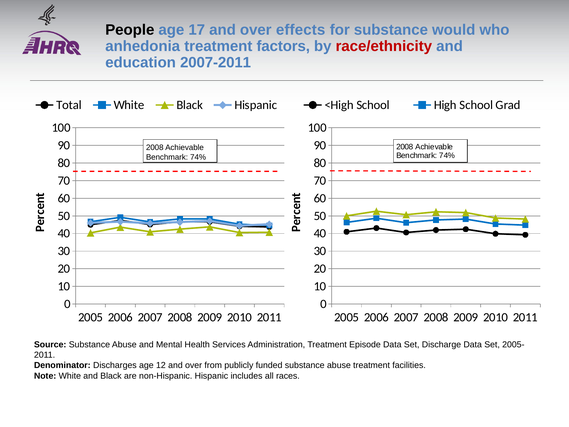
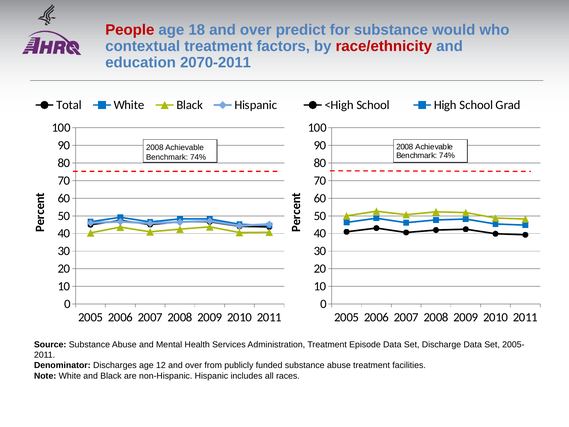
People colour: black -> red (130, 30)
17: 17 -> 18 (197, 30)
effects: effects -> predict (301, 30)
anhedonia: anhedonia -> contextual (143, 46)
2007-2011: 2007-2011 -> 2070-2011 (216, 62)
